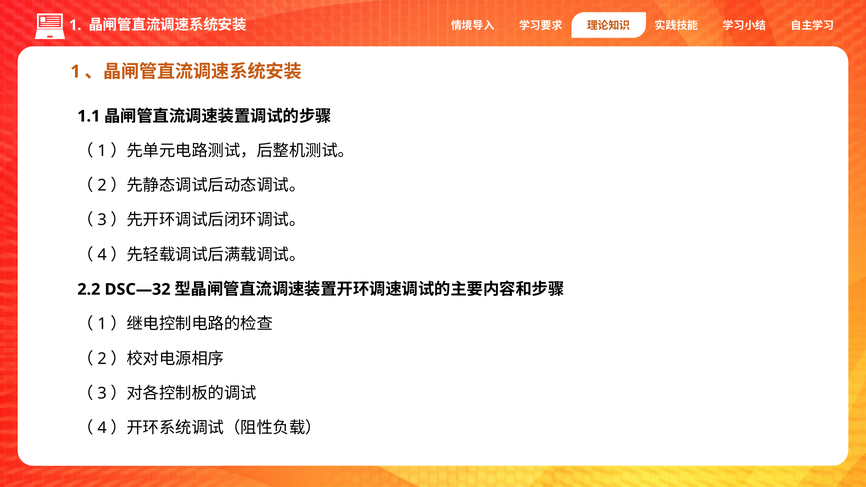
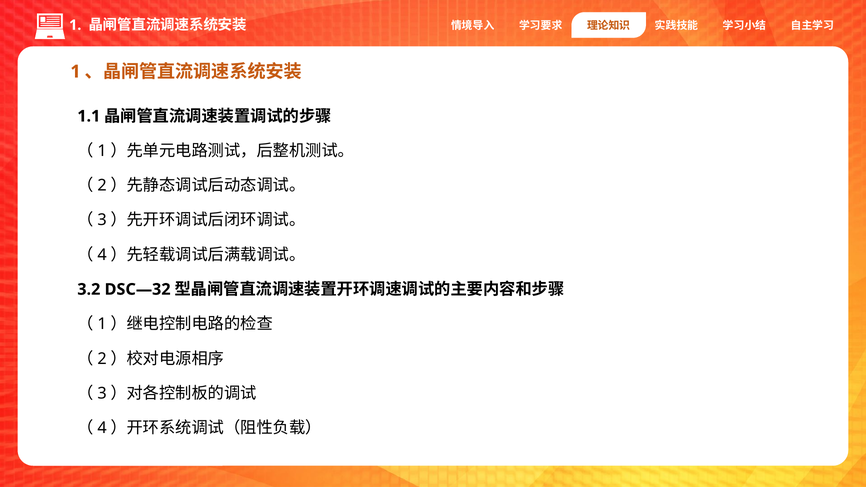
2.2: 2.2 -> 3.2 (89, 289)
